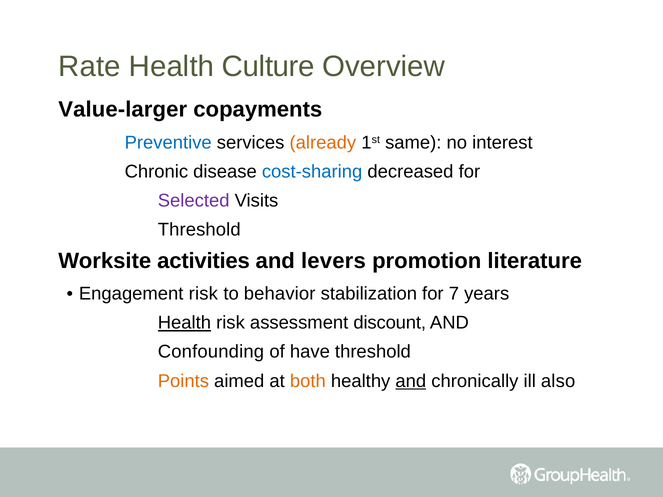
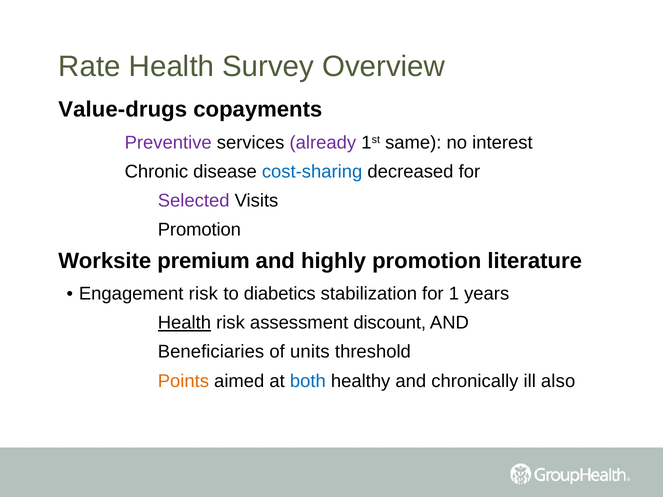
Culture: Culture -> Survey (268, 67)
Value-larger: Value-larger -> Value-drugs (123, 110)
Preventive colour: blue -> purple (168, 143)
already colour: orange -> purple (323, 143)
Threshold: Threshold -> Promotion (199, 230)
activities: activities -> premium (203, 261)
levers: levers -> highly (334, 261)
behavior: behavior -> diabetics (280, 294)
7: 7 -> 1 (454, 294)
Confounding: Confounding -> Beneficiaries (211, 352)
have: have -> units (310, 352)
both colour: orange -> blue (308, 381)
and underline: present -> none (411, 381)
